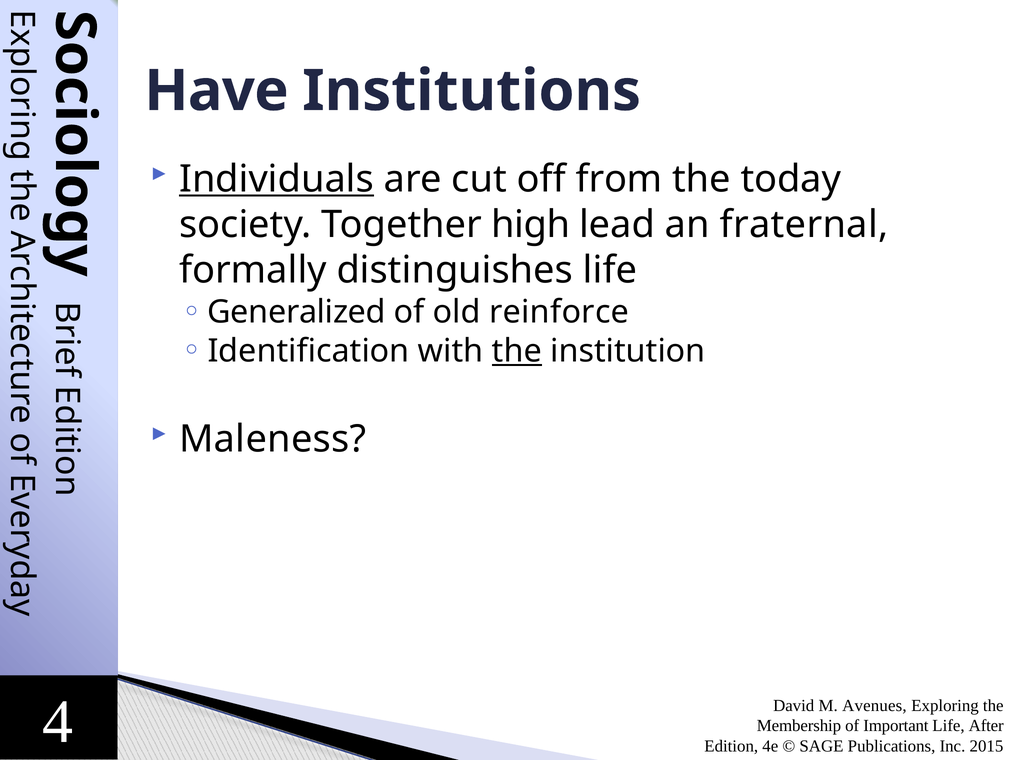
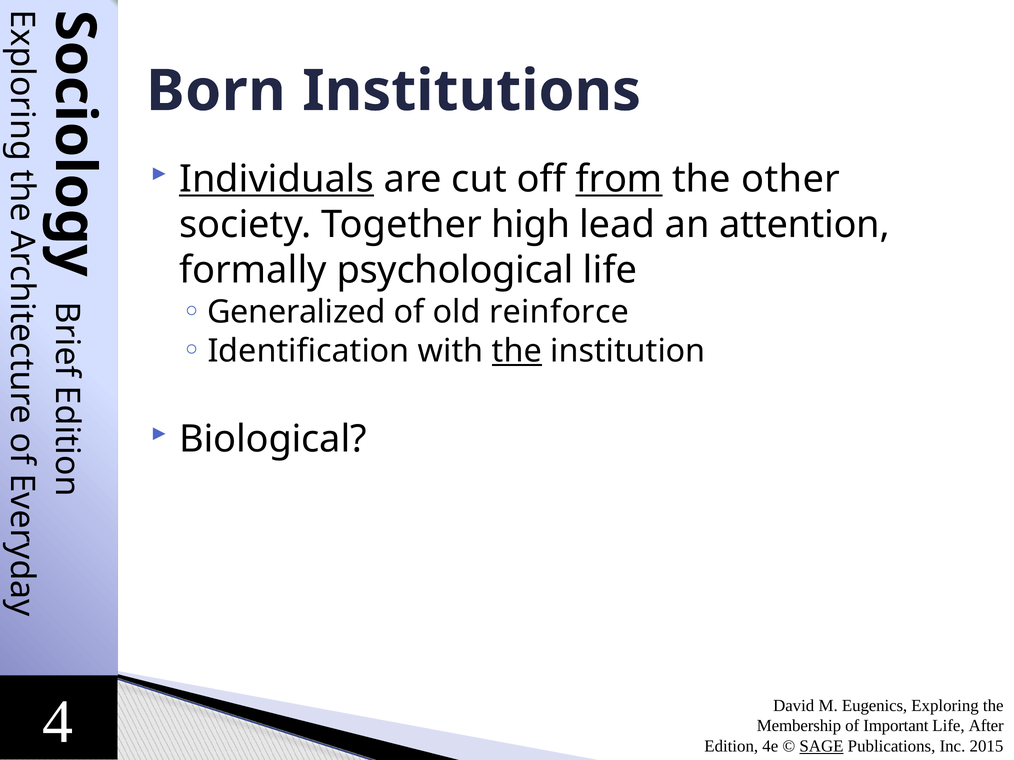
Have: Have -> Born (216, 91)
from underline: none -> present (619, 179)
today: today -> other (791, 179)
fraternal: fraternal -> attention (804, 225)
distinguishes: distinguishes -> psychological (455, 271)
Maleness: Maleness -> Biological (273, 440)
Avenues: Avenues -> Eugenics (875, 706)
SAGE underline: none -> present (822, 747)
